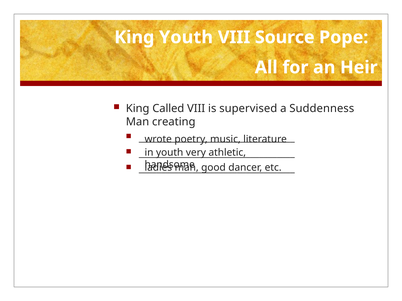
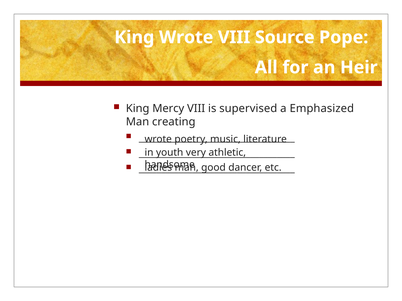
King Youth: Youth -> Wrote (186, 37)
Called: Called -> Mercy (168, 109)
Suddenness: Suddenness -> Emphasized (322, 109)
